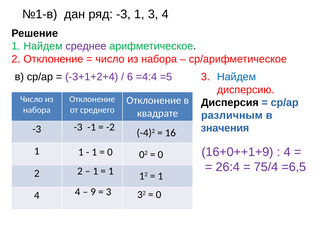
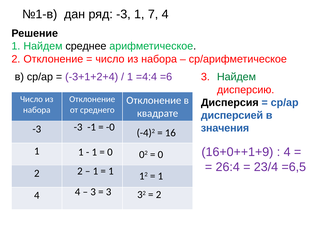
1 3: 3 -> 7 (153, 14)
среднее colour: purple -> black (86, 46)
6: 6 -> 1 (130, 77)
=5: =5 -> =6 (166, 77)
Найдем colour: blue -> green (236, 77)
различным: различным -> дисперсией (232, 115)
-2: -2 -> -0 (110, 127)
75/4: 75/4 -> 23/4 (266, 167)
9: 9 -> 3 (93, 192)
0: 0 -> 2 (159, 195)
